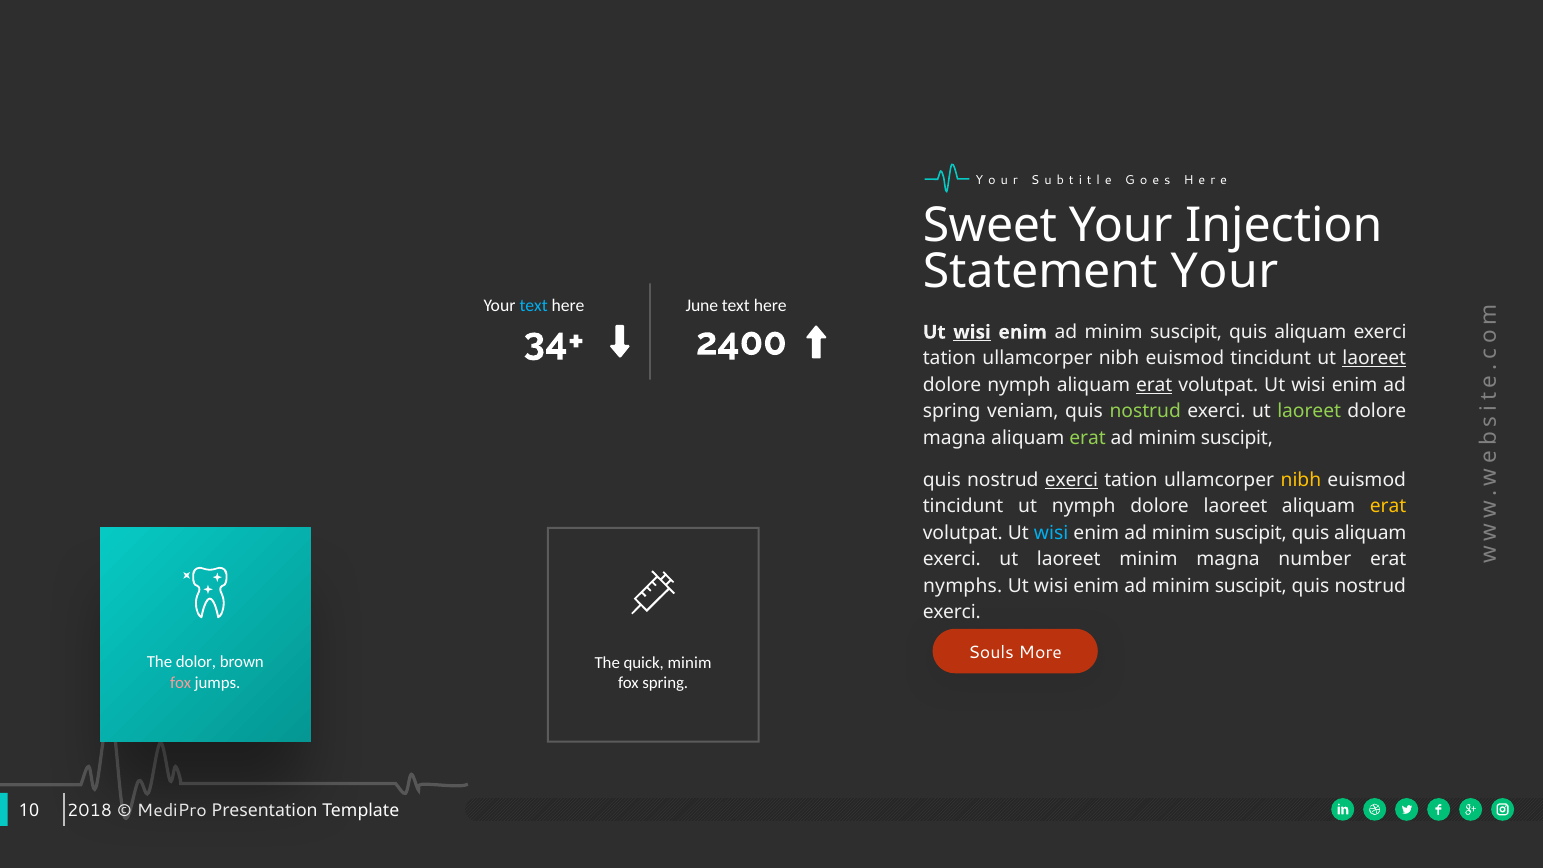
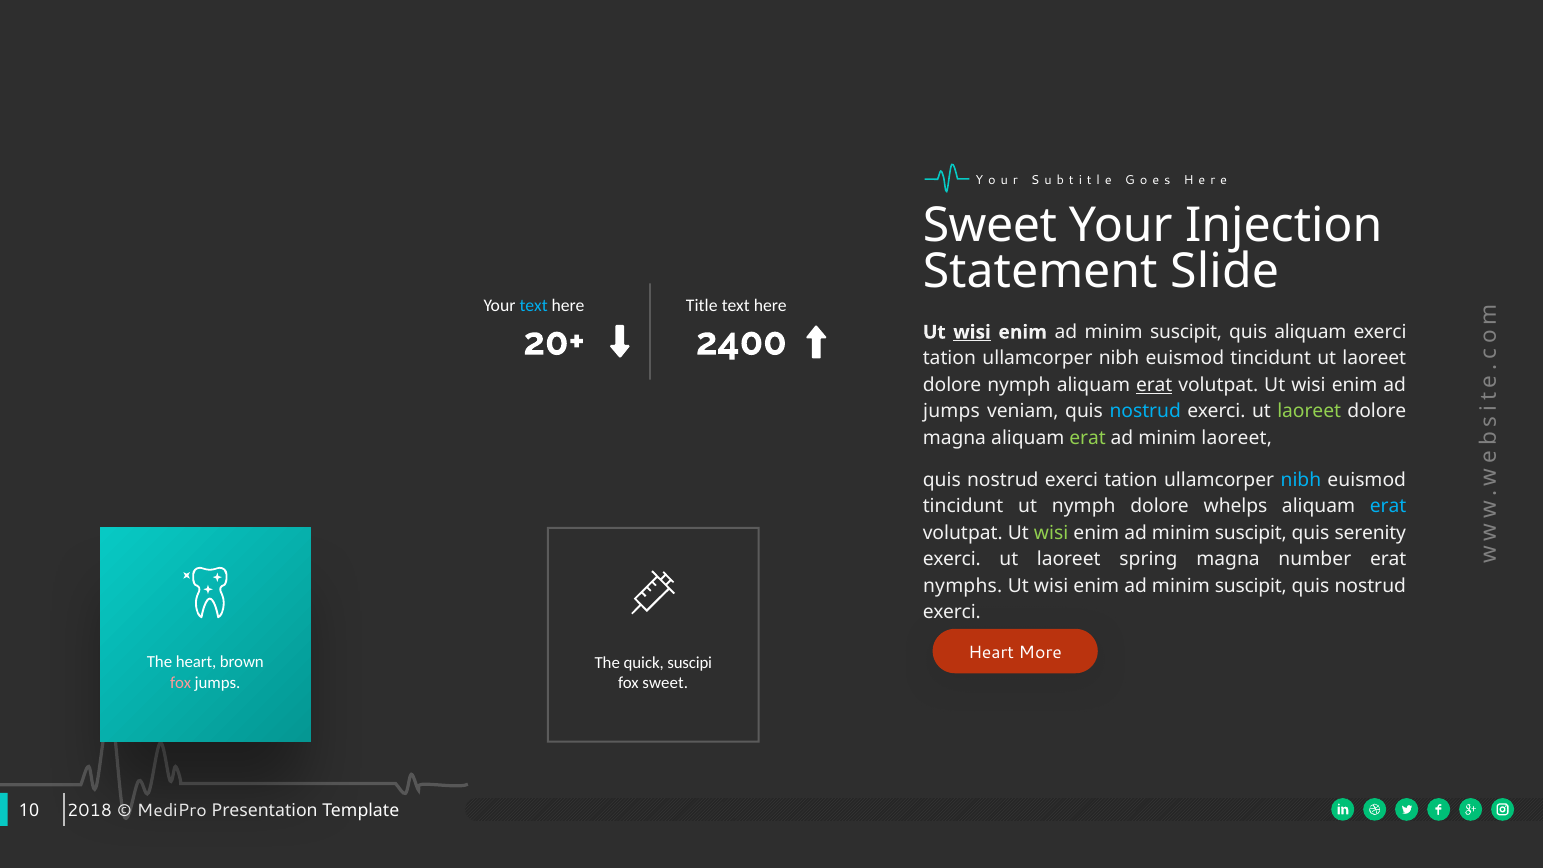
Statement Your: Your -> Slide (1225, 272)
June: June -> Title (702, 305)
34+: 34+ -> 20+ (554, 342)
laoreet underline: present -> none (1374, 359)
spring: spring -> jumps (952, 411)
nostrud colour: light green -> light blue (1145, 411)
suscipit: suscipit -> laoreet (1237, 438)
exerci underline: present -> none (1071, 480)
nibh colour: yellow -> light blue (1301, 480)
dolore laoreet: laoreet -> whelps (1236, 507)
erat colour: yellow -> light blue (1388, 507)
wisi colour: light blue -> light green (1051, 533)
aliquam: aliquam -> serenity (1370, 533)
laoreet minim: minim -> spring (1148, 559)
Souls: Souls -> Heart (991, 652)
The dolor: dolor -> heart (196, 662)
quick minim: minim -> suscipi (690, 663)
fox spring: spring -> sweet (665, 683)
